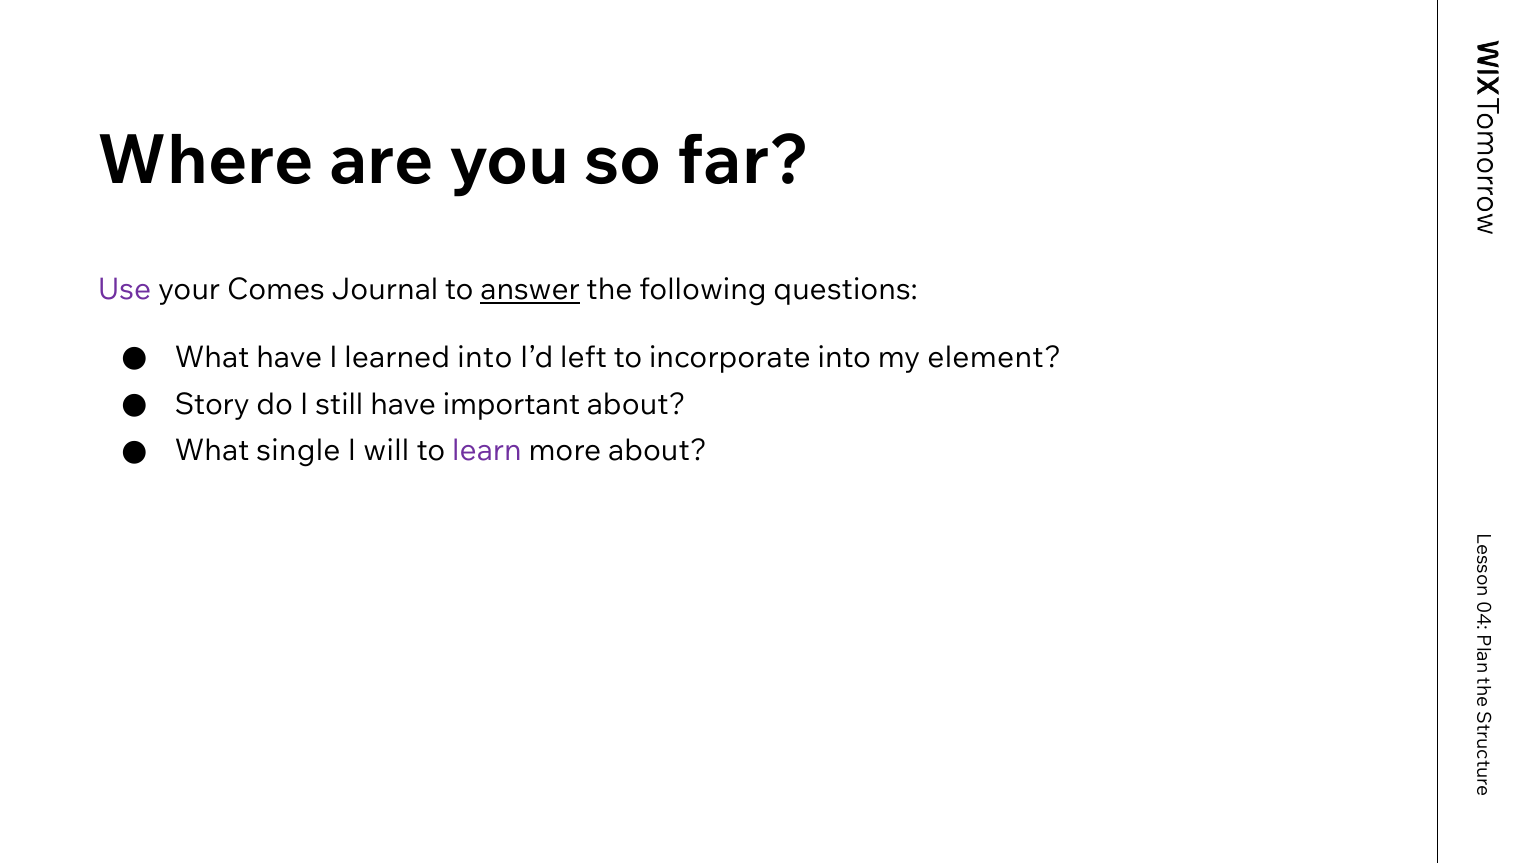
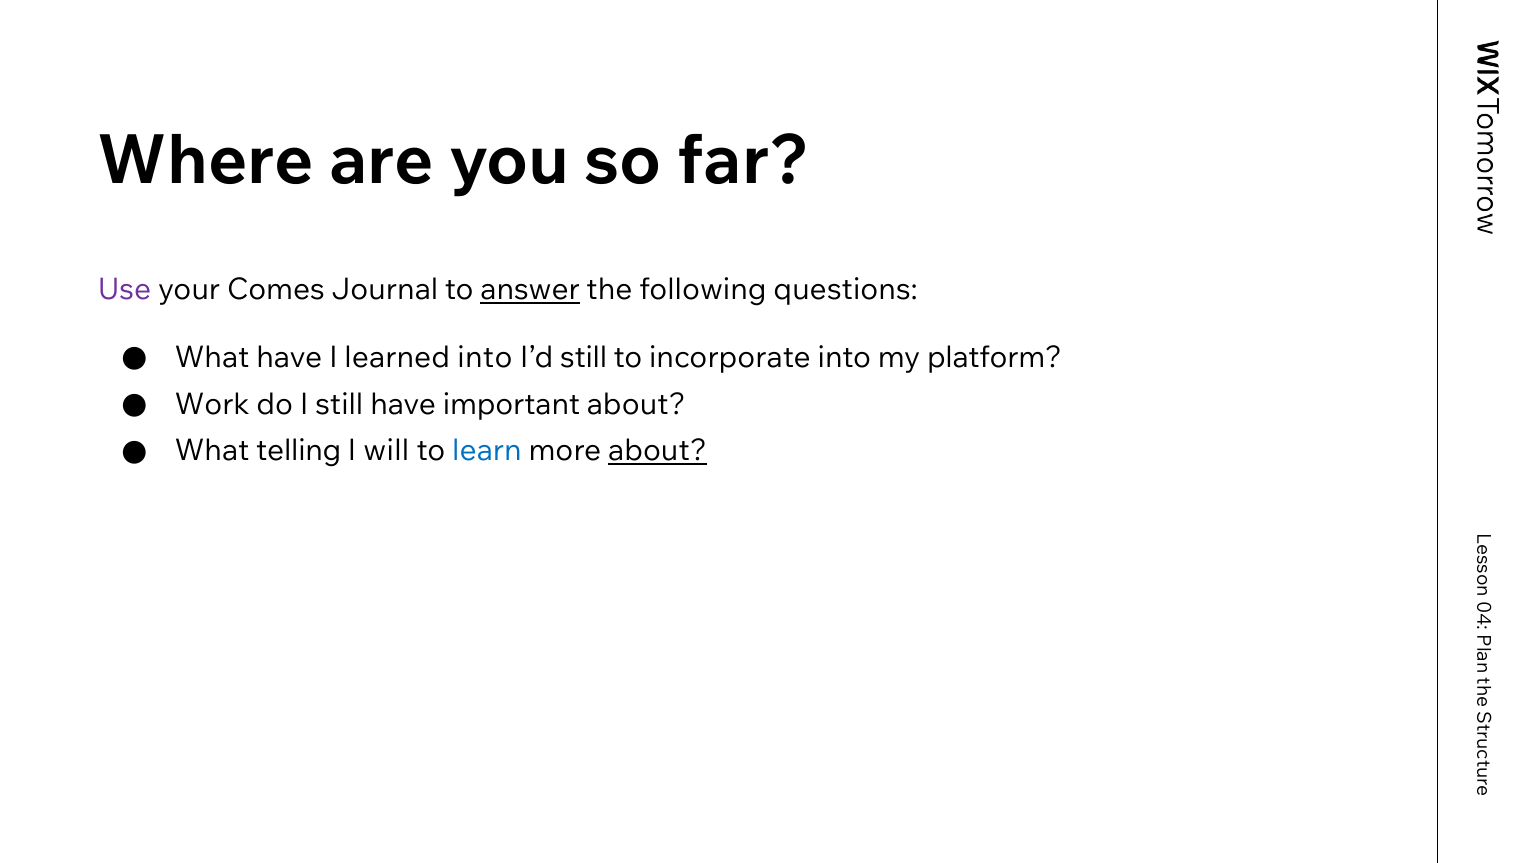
I’d left: left -> still (584, 358)
element: element -> platform (994, 358)
Story: Story -> Work (212, 404)
single: single -> telling (299, 451)
learn colour: purple -> blue (487, 451)
about underline: none -> present (657, 451)
